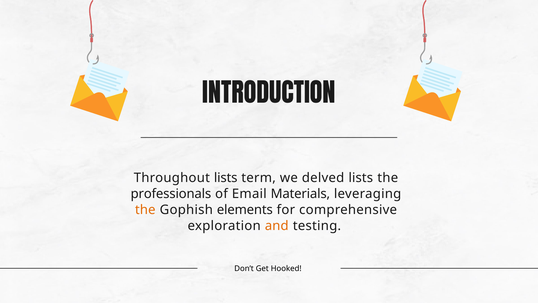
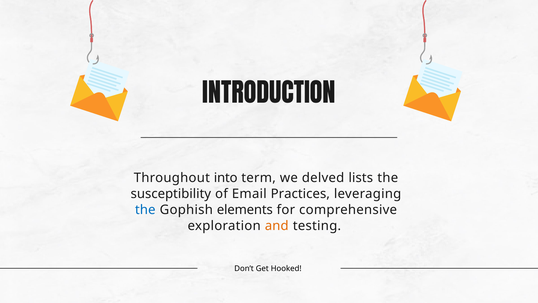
Throughout lists: lists -> into (226, 178)
professionals: professionals -> susceptibility (171, 194)
Materials: Materials -> Practices (300, 194)
the colour: orange -> blue (145, 210)
